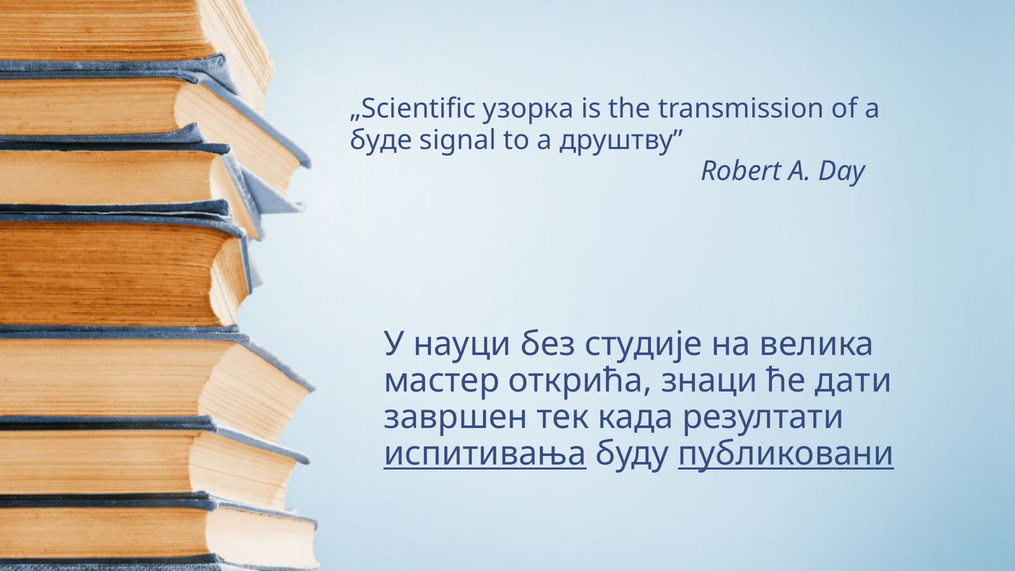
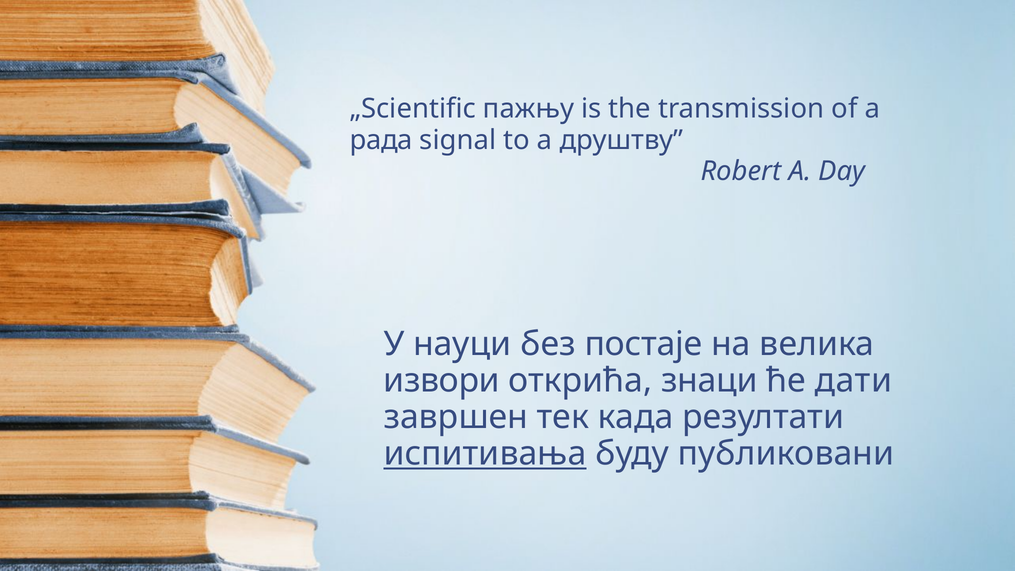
узорка: узорка -> пажњу (528, 109)
буде: буде -> рада (381, 140)
студије: студије -> постаје (644, 344)
мастер: мастер -> извори (442, 381)
публиковани underline: present -> none (786, 454)
